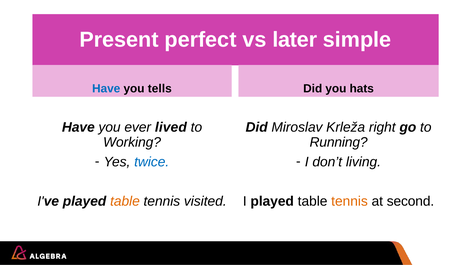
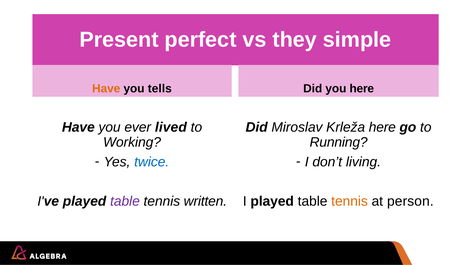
later: later -> they (295, 40)
Have colour: blue -> orange (106, 89)
you hats: hats -> here (362, 89)
Krleža right: right -> here (382, 127)
table colour: orange -> purple (125, 201)
visited: visited -> written (205, 201)
second: second -> person (410, 201)
